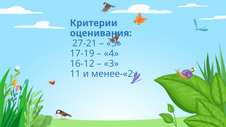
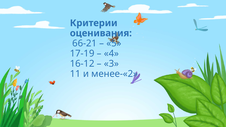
27-21: 27-21 -> 66-21 (85, 43)
